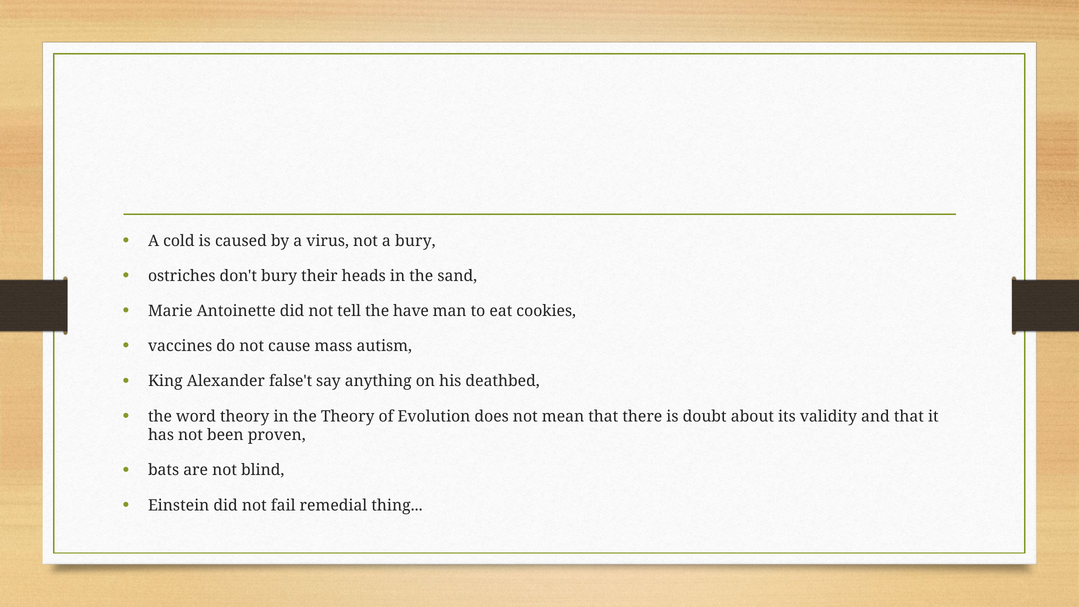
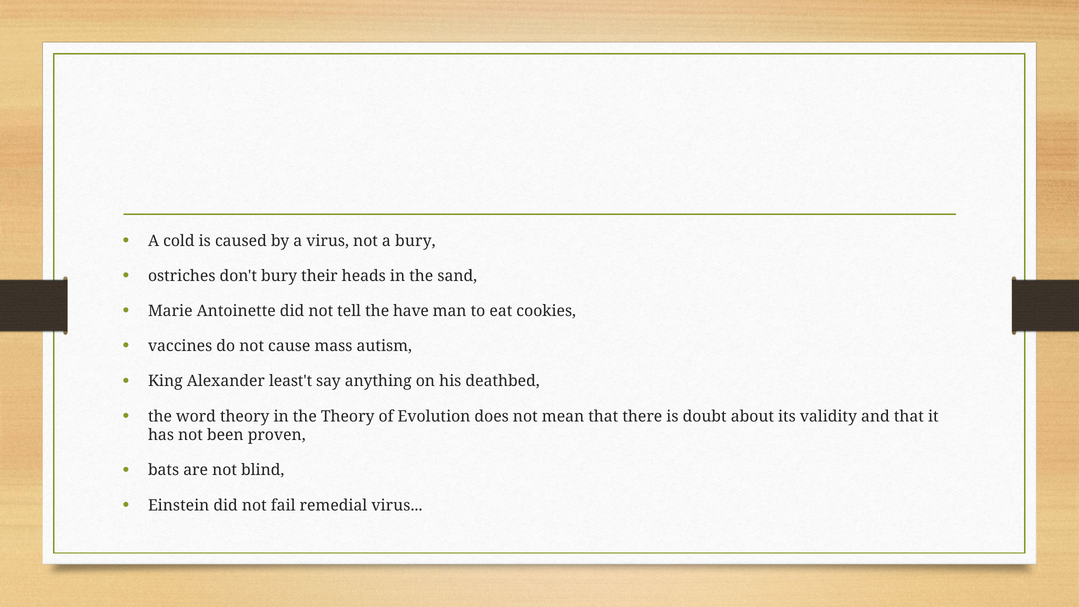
false't: false't -> least't (291, 381)
remedial thing: thing -> virus (397, 505)
